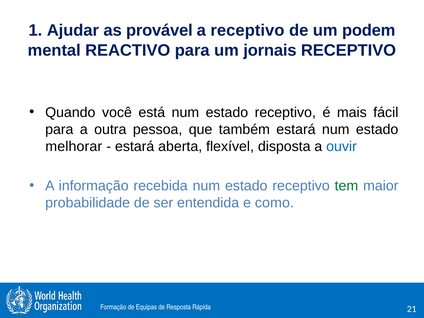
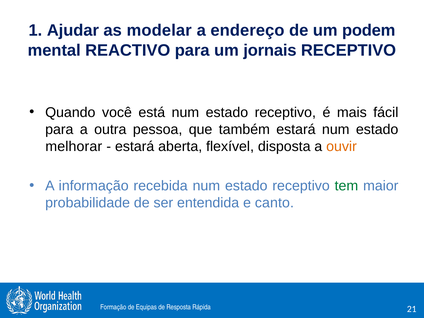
provável: provável -> modelar (159, 30)
a receptivo: receptivo -> endereço (247, 30)
ouvir colour: blue -> orange (342, 146)
como: como -> canto (274, 203)
